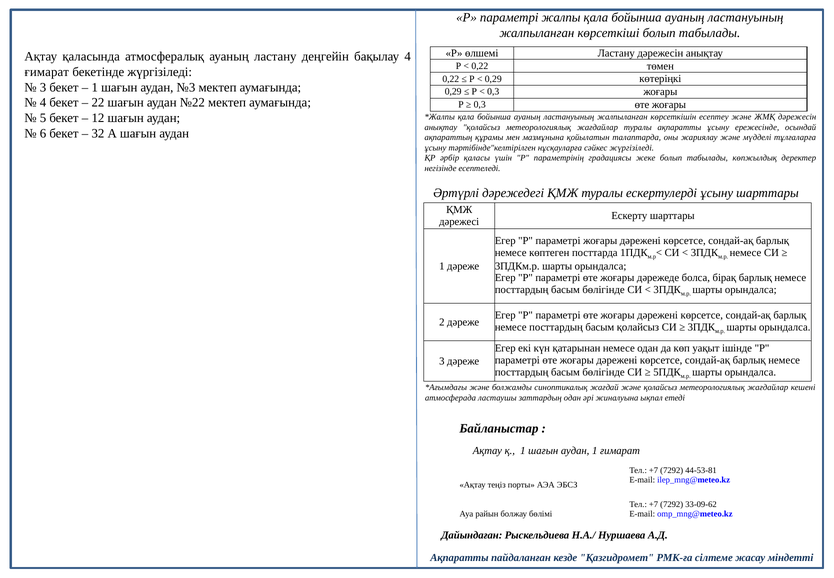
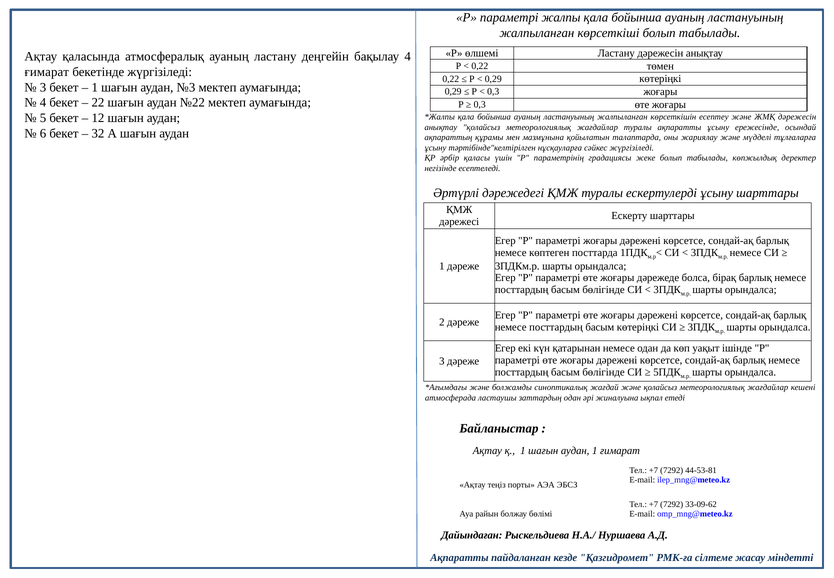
басым қолайсыз: қолайсыз -> көтеріңкі (638, 327)
